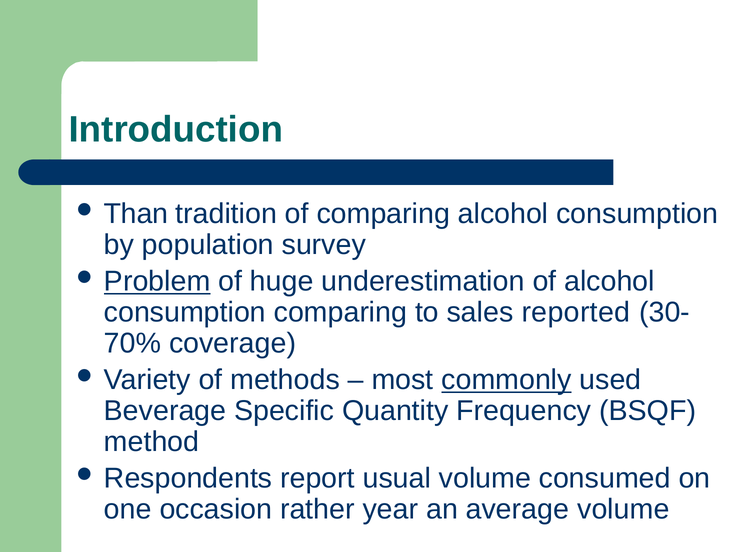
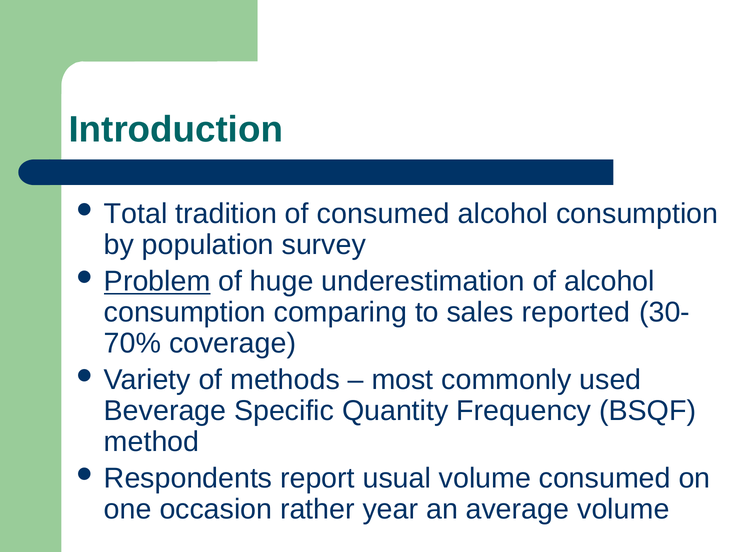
Than: Than -> Total (136, 214)
of comparing: comparing -> consumed (383, 214)
commonly underline: present -> none (506, 380)
